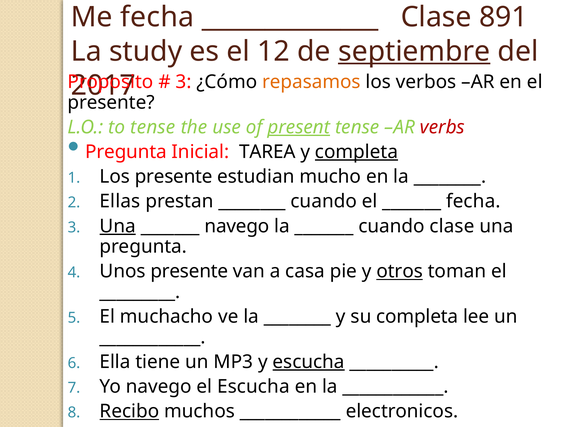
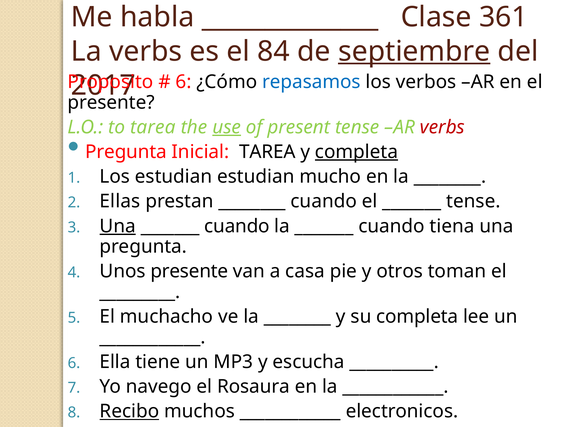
Me fecha: fecha -> habla (157, 17)
891: 891 -> 361 (503, 17)
La study: study -> verbs (146, 51)
12: 12 -> 84 (274, 51)
3: 3 -> 6 (183, 82)
repasamos colour: orange -> blue (311, 82)
to tense: tense -> tarea (153, 127)
use underline: none -> present (227, 127)
present underline: present -> none (299, 127)
Los presente: presente -> estudian (174, 177)
fecha: fecha -> tense (473, 201)
navego: navego -> cuando (237, 226)
cuando clase: clase -> tiena (452, 226)
otros underline: present -> none (400, 271)
escucha underline: present -> none (309, 362)
el Escucha: Escucha -> Rosaura (253, 386)
